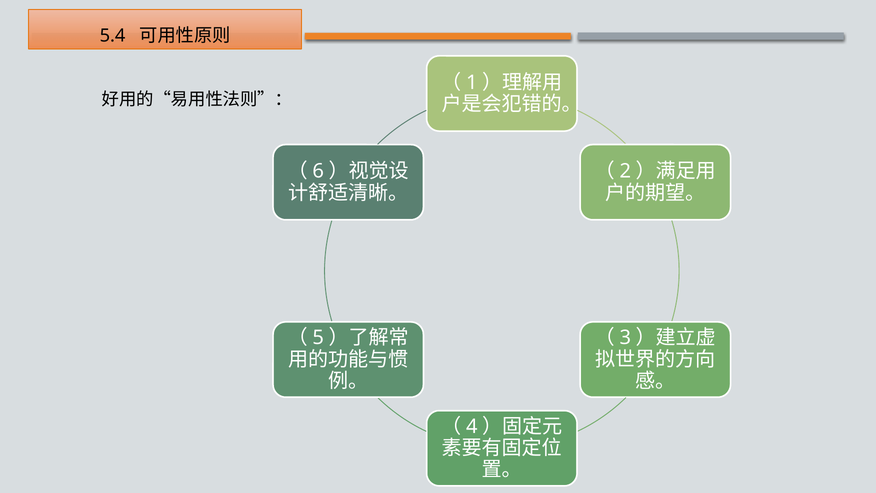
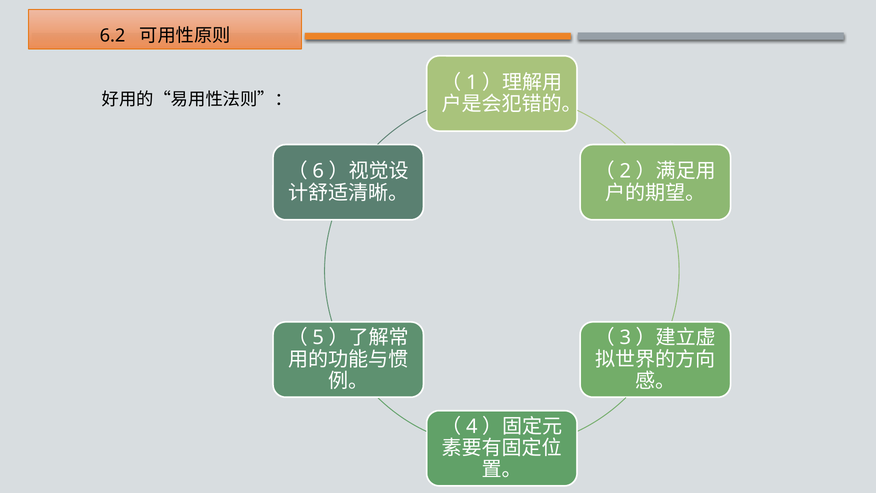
5.4: 5.4 -> 6.2 (113, 36)
